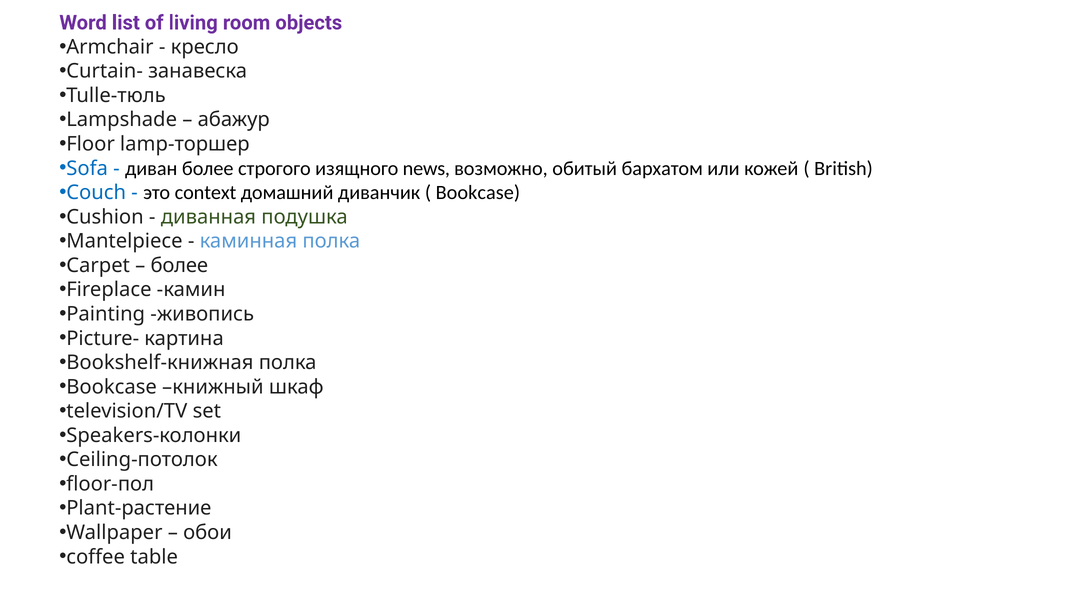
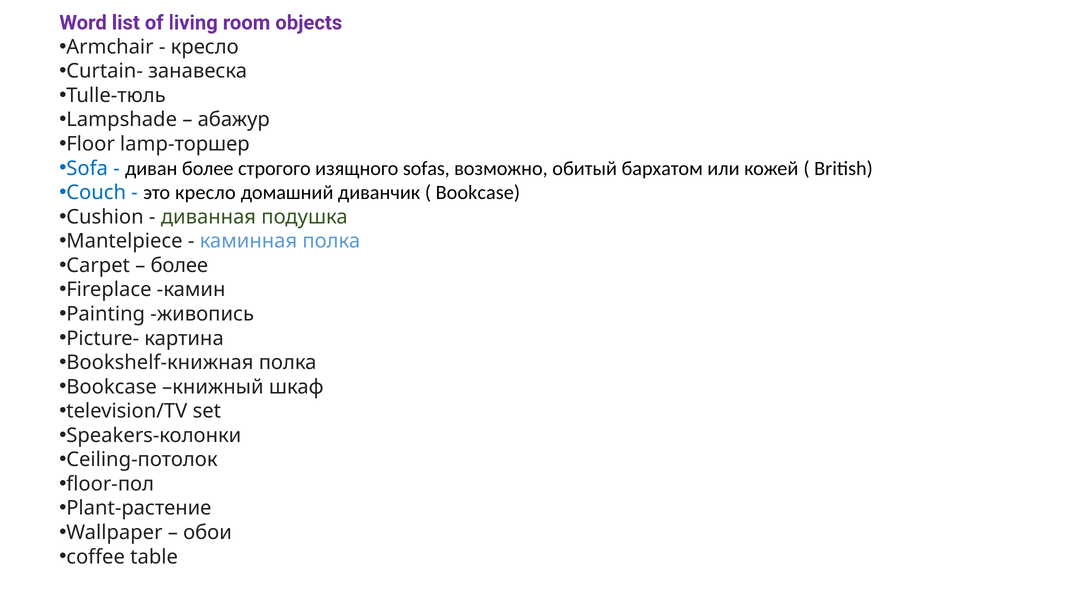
news: news -> sofas (426, 169)
это context: context -> кресло (205, 193)
